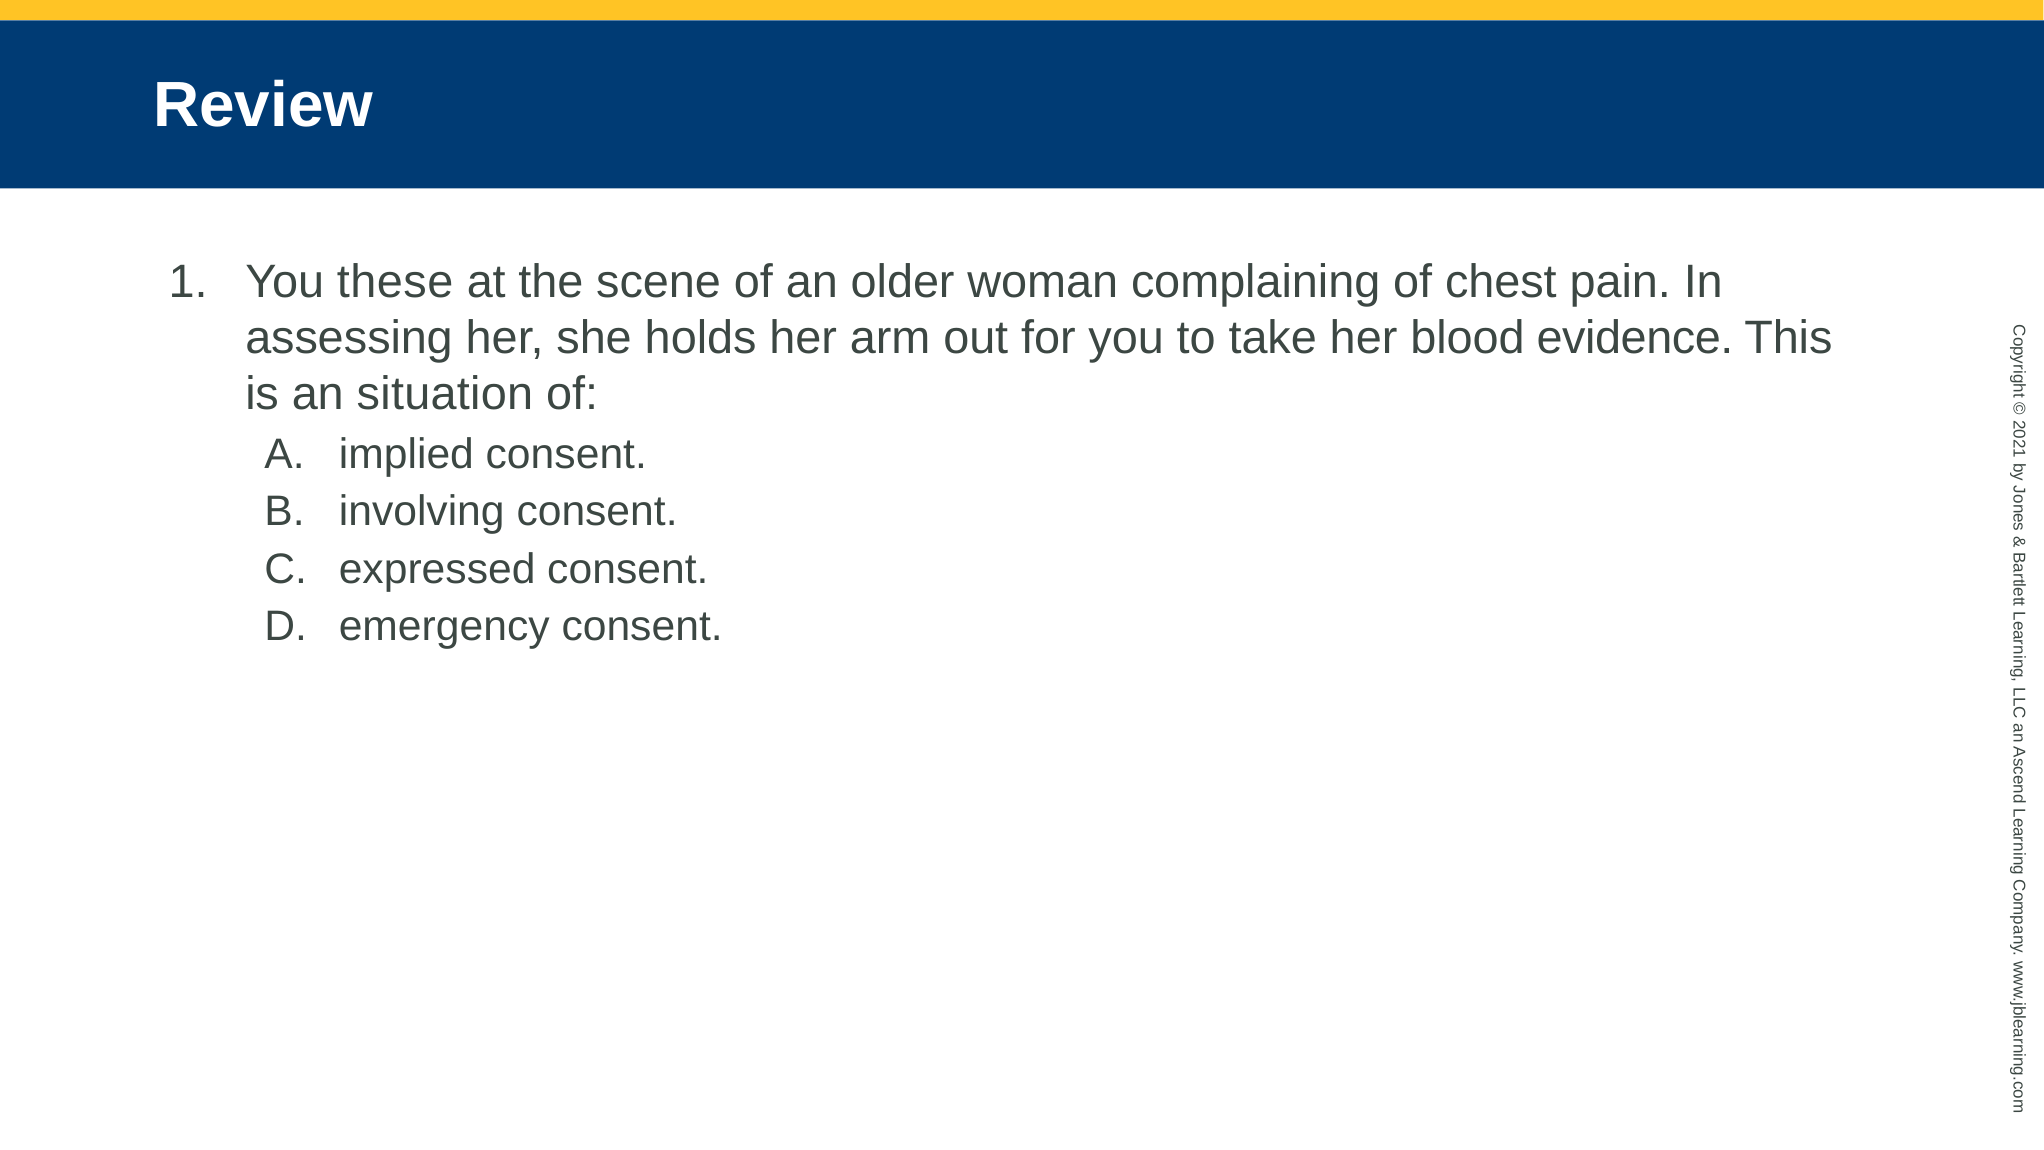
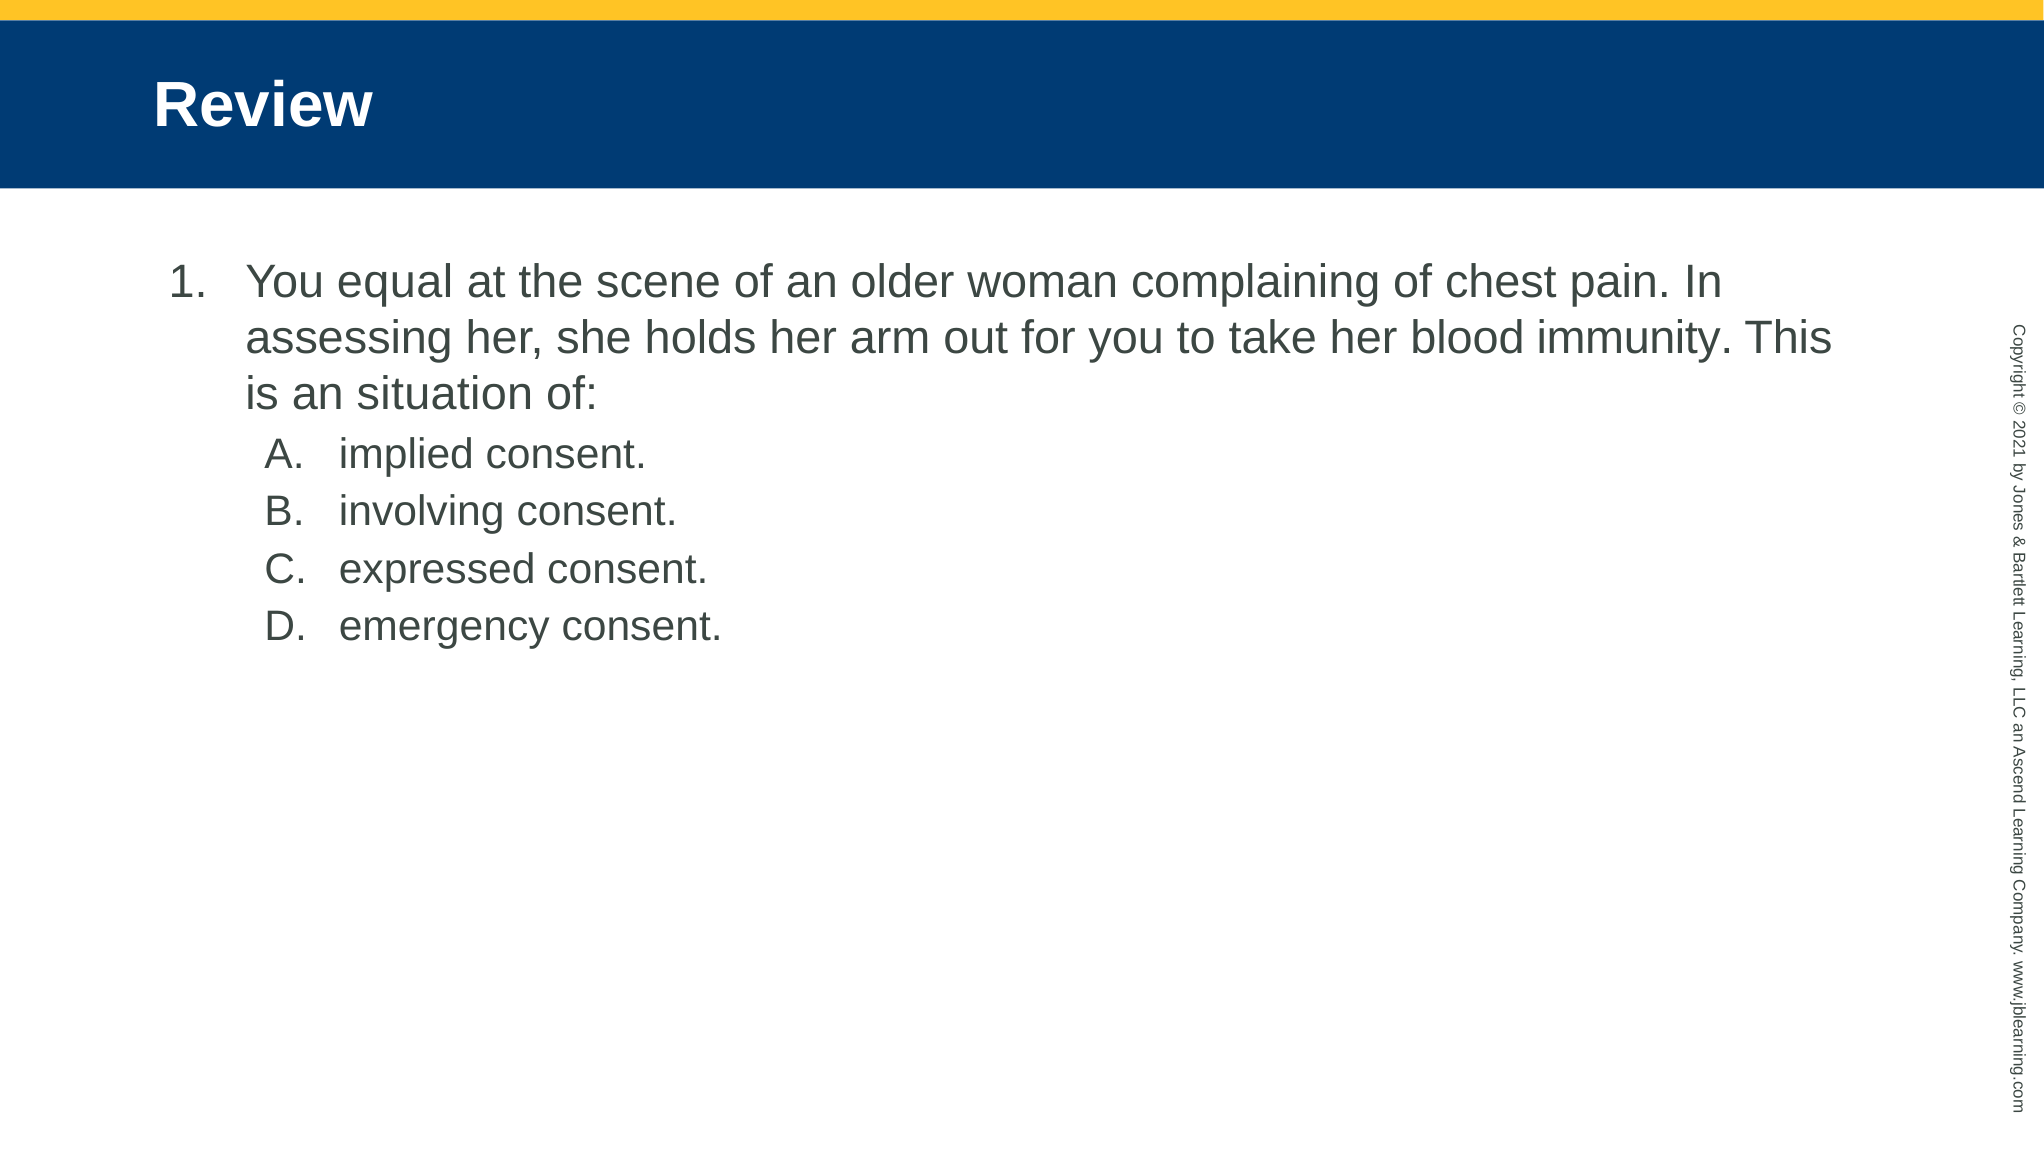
these: these -> equal (395, 282)
evidence: evidence -> immunity (1635, 338)
